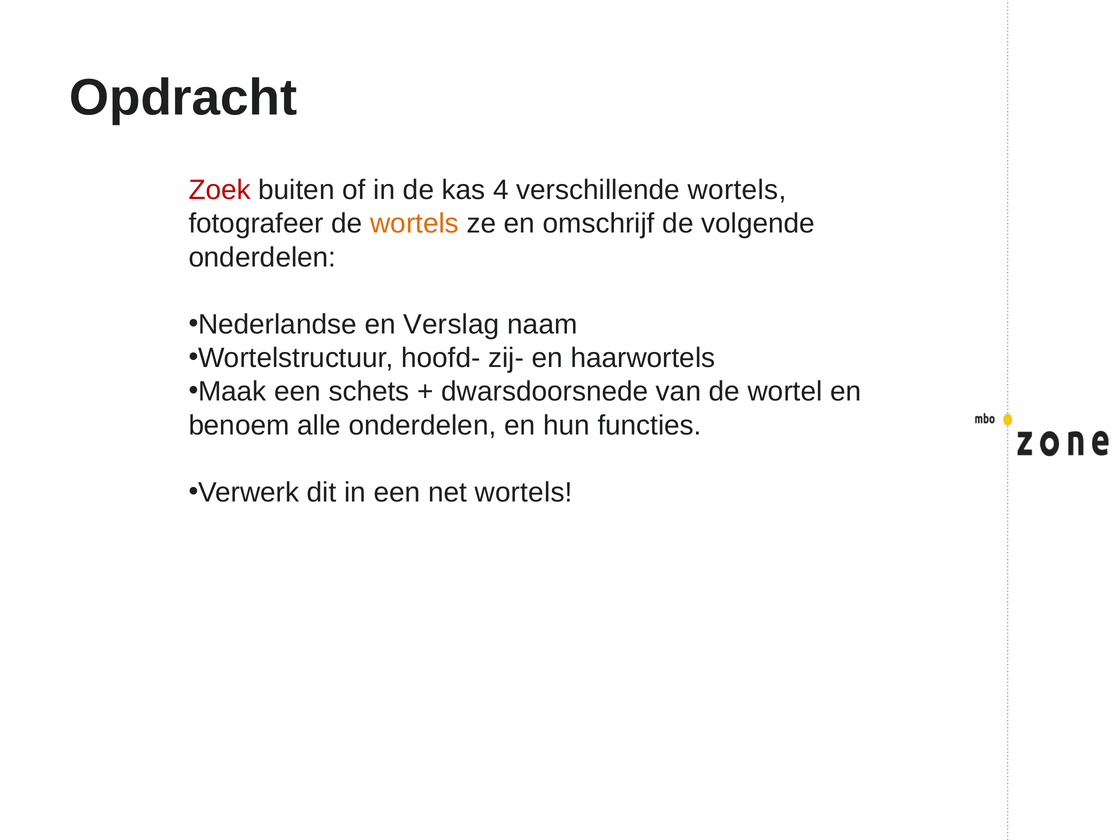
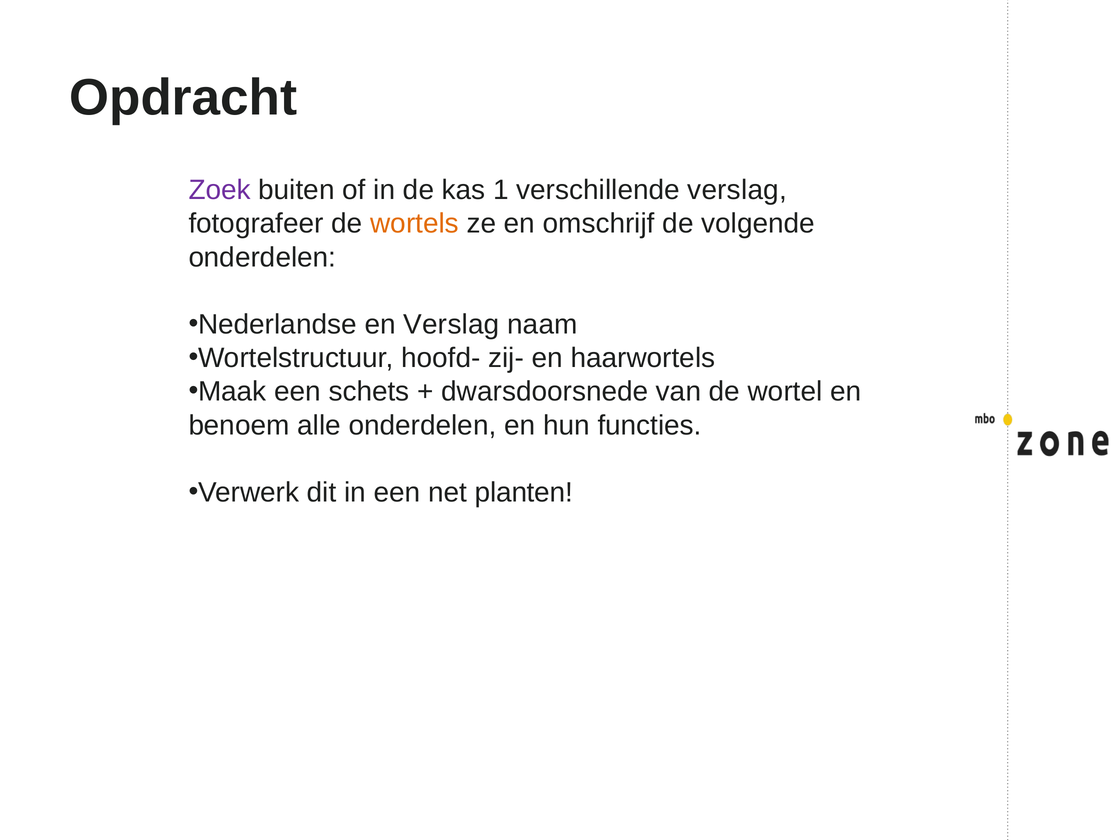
Zoek colour: red -> purple (220, 190)
4: 4 -> 1 (501, 190)
verschillende wortels: wortels -> verslag (737, 190)
net wortels: wortels -> planten (524, 493)
